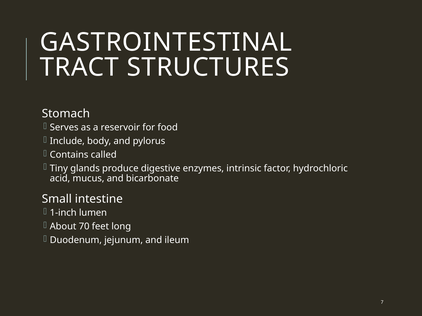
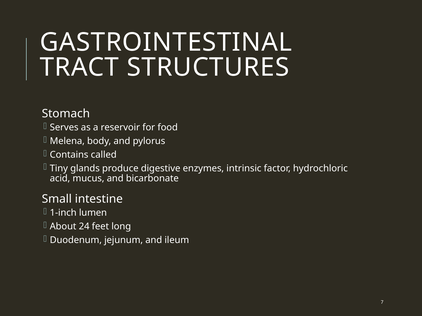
Include: Include -> Melena (67, 141)
70: 70 -> 24 (84, 227)
